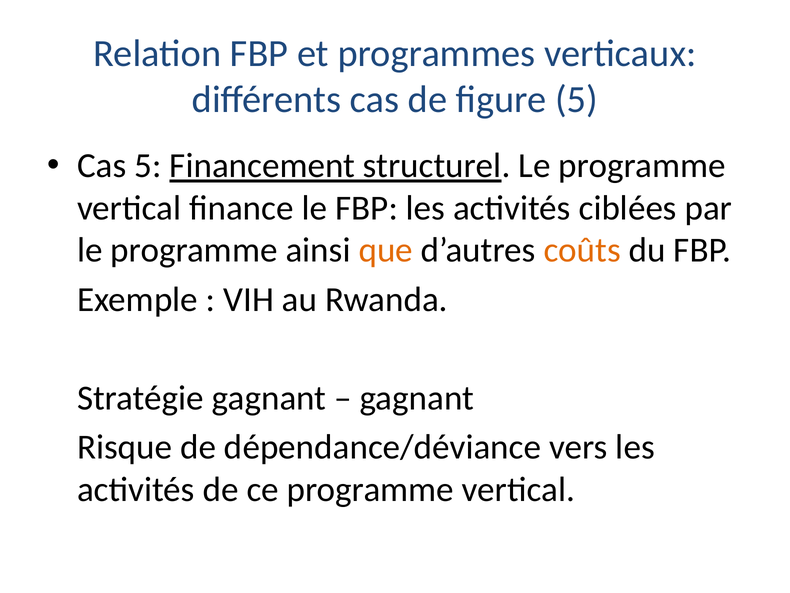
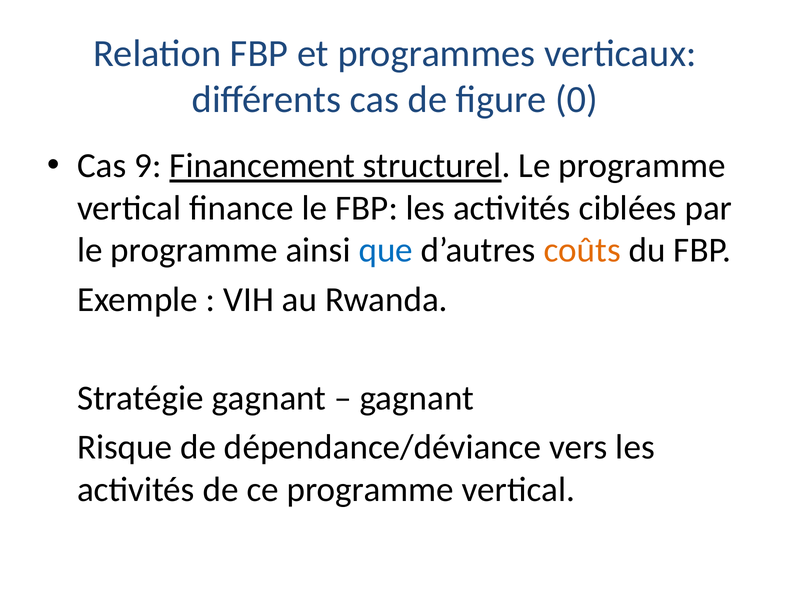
figure 5: 5 -> 0 (577, 99)
Cas 5: 5 -> 9 (148, 166)
que colour: orange -> blue (386, 250)
